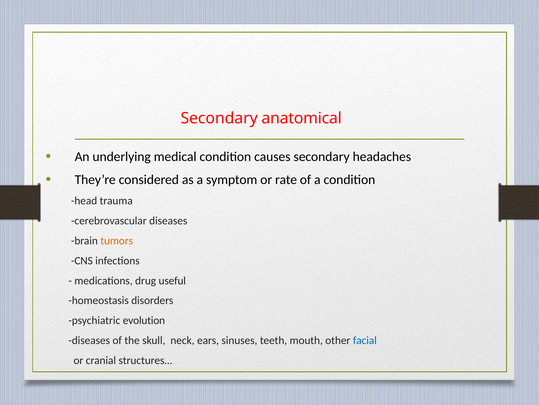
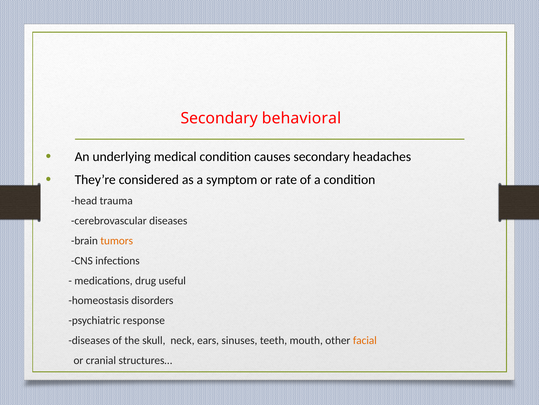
anatomical: anatomical -> behavioral (301, 118)
evolution: evolution -> response (144, 320)
facial colour: blue -> orange (365, 340)
